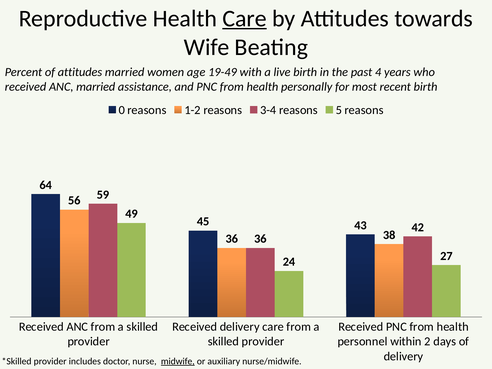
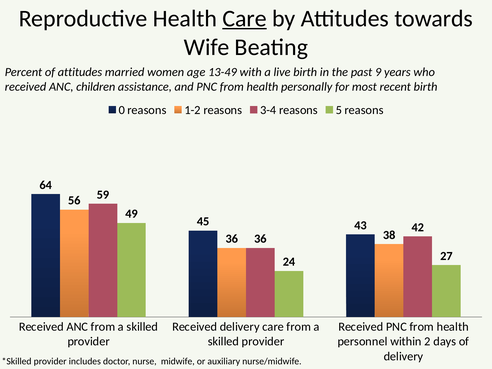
19-49: 19-49 -> 13-49 (223, 72)
4: 4 -> 9 (378, 72)
ANC married: married -> children (96, 87)
midwife underline: present -> none (178, 361)
